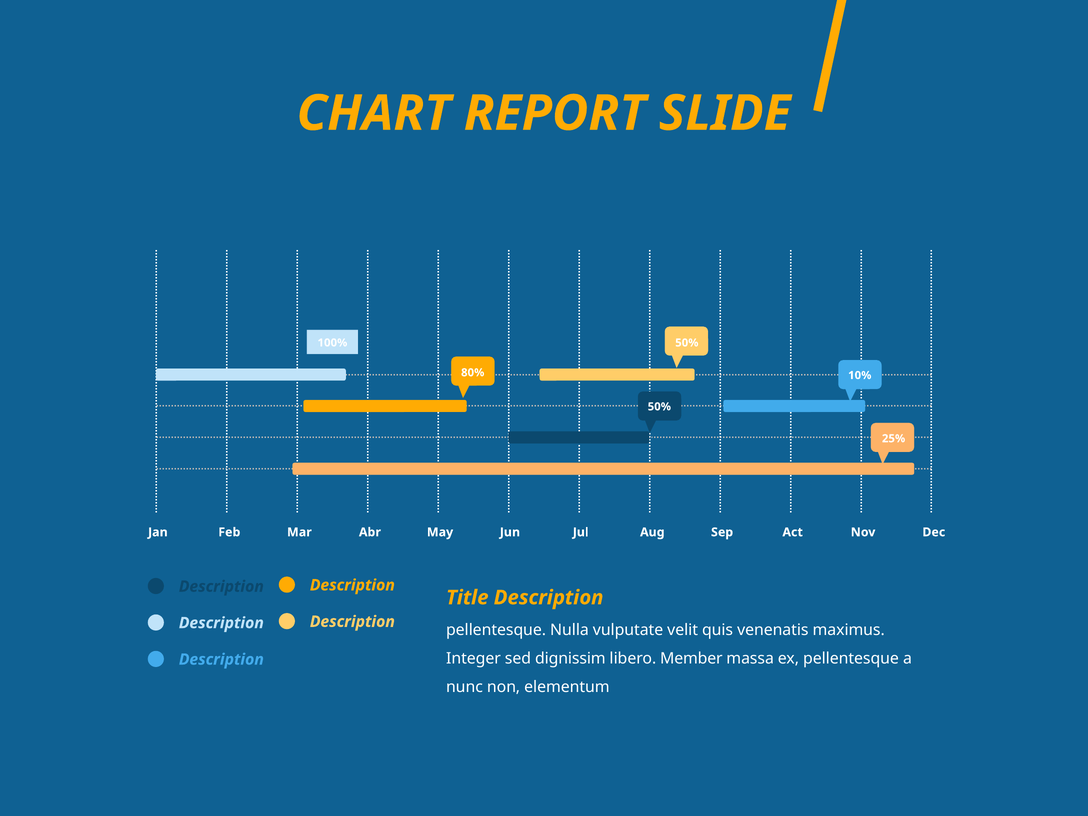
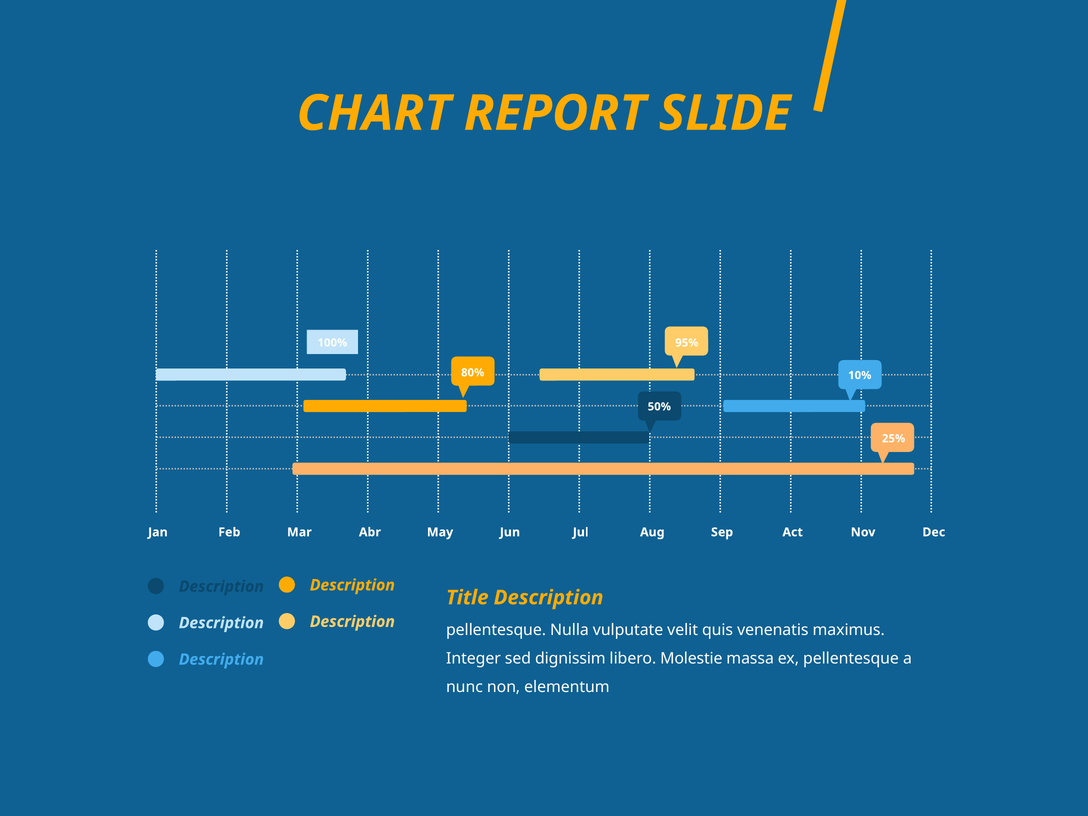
50%: 50% -> 95% (687, 343)
Member: Member -> Molestie (691, 659)
